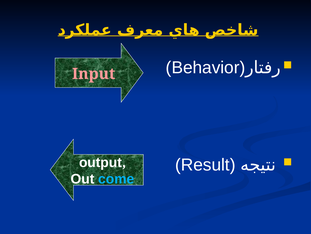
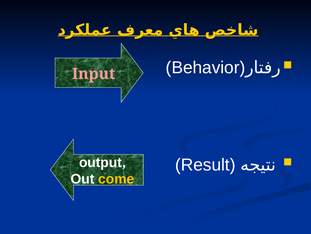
come colour: light blue -> yellow (116, 179)
